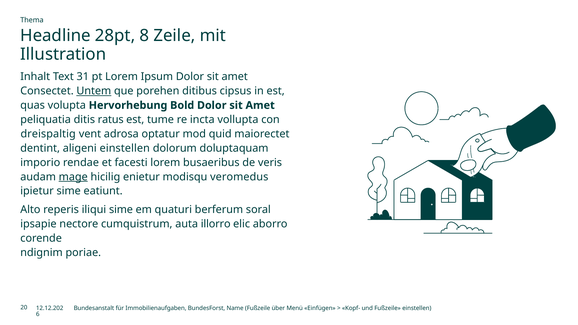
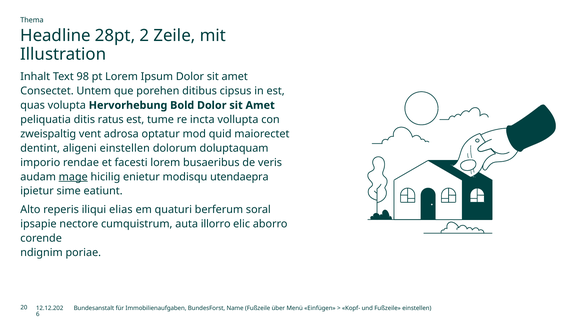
8: 8 -> 2 (144, 36)
31: 31 -> 98 (83, 77)
Untem underline: present -> none (94, 91)
dreispaltig: dreispaltig -> zweispaltig (48, 134)
veromedus: veromedus -> utendaepra (239, 177)
iliqui sime: sime -> elias (121, 210)
